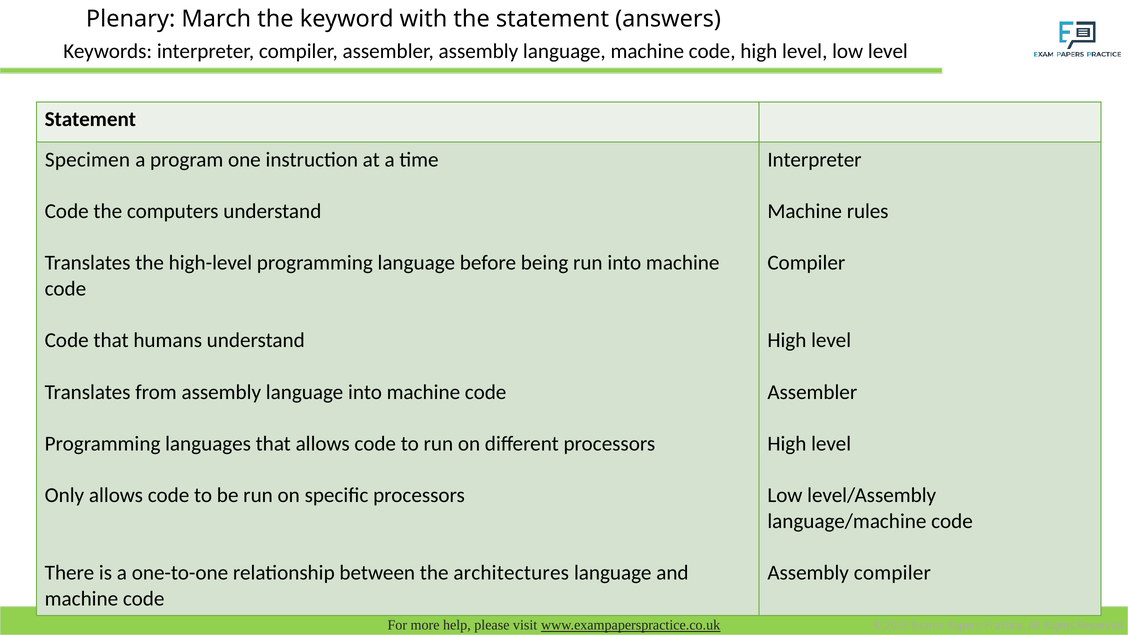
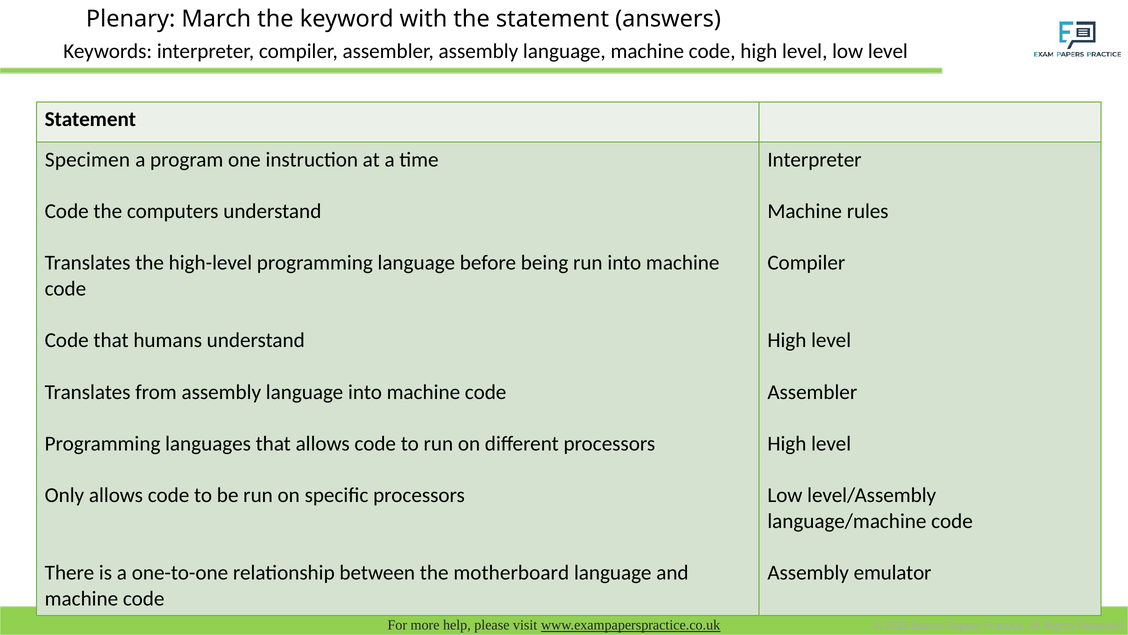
architectures: architectures -> motherboard (511, 572)
Assembly compiler: compiler -> emulator (893, 572)
